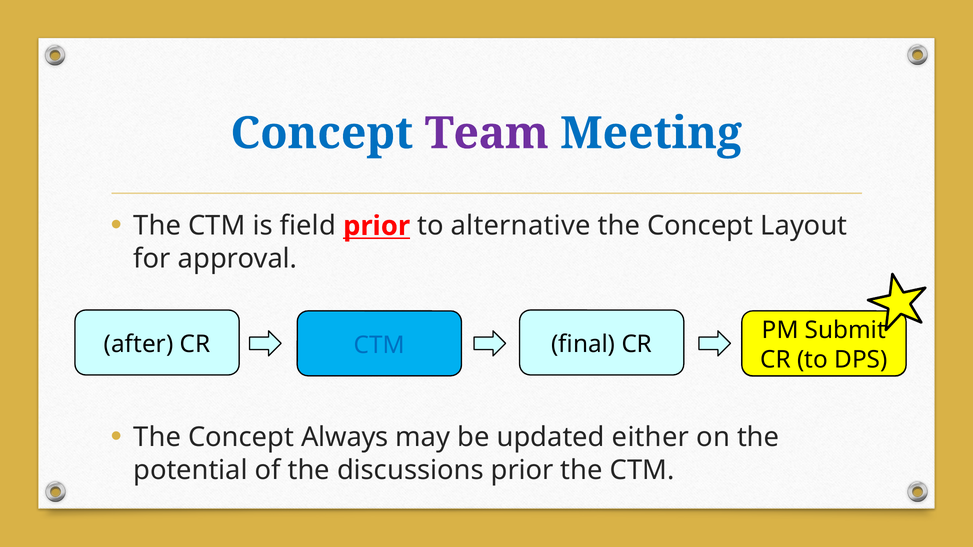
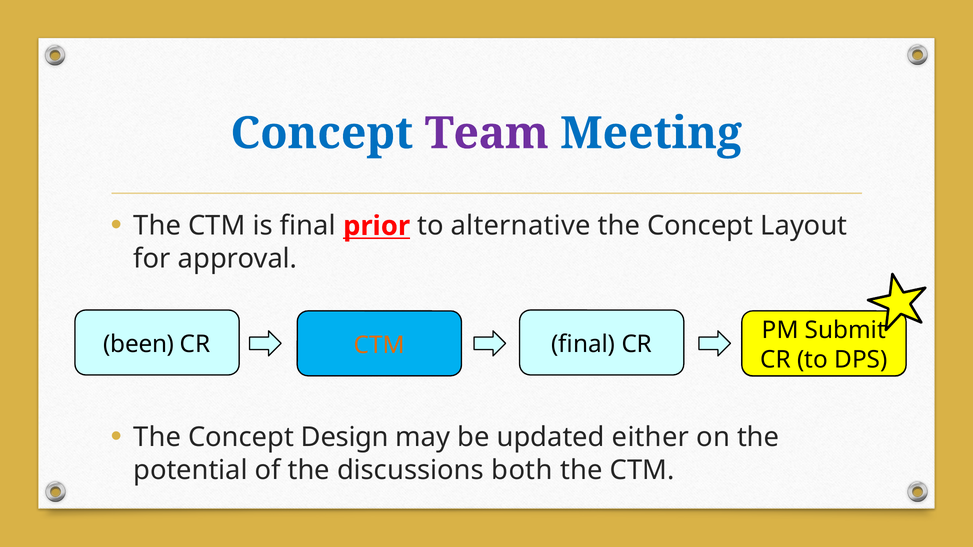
is field: field -> final (308, 226)
after: after -> been (139, 344)
CTM colour: blue -> orange (379, 345)
Always: Always -> Design (345, 438)
discussions prior: prior -> both (522, 470)
